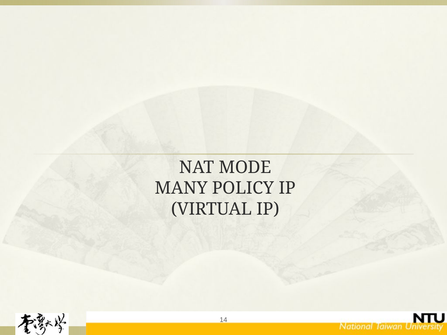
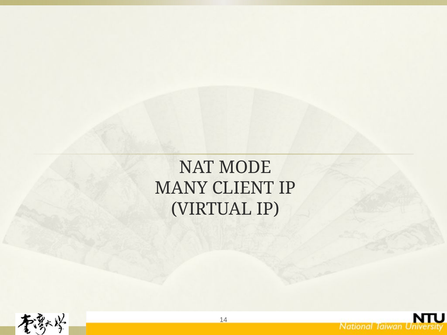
POLICY: POLICY -> CLIENT (243, 188)
